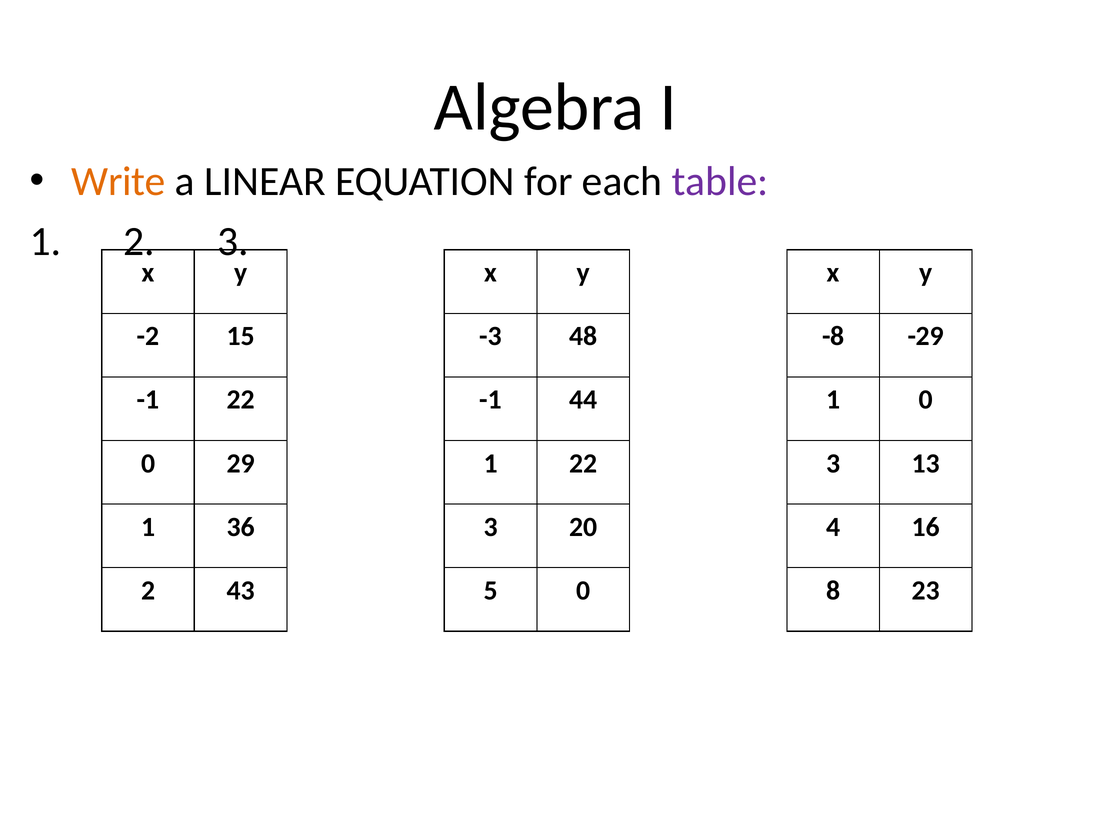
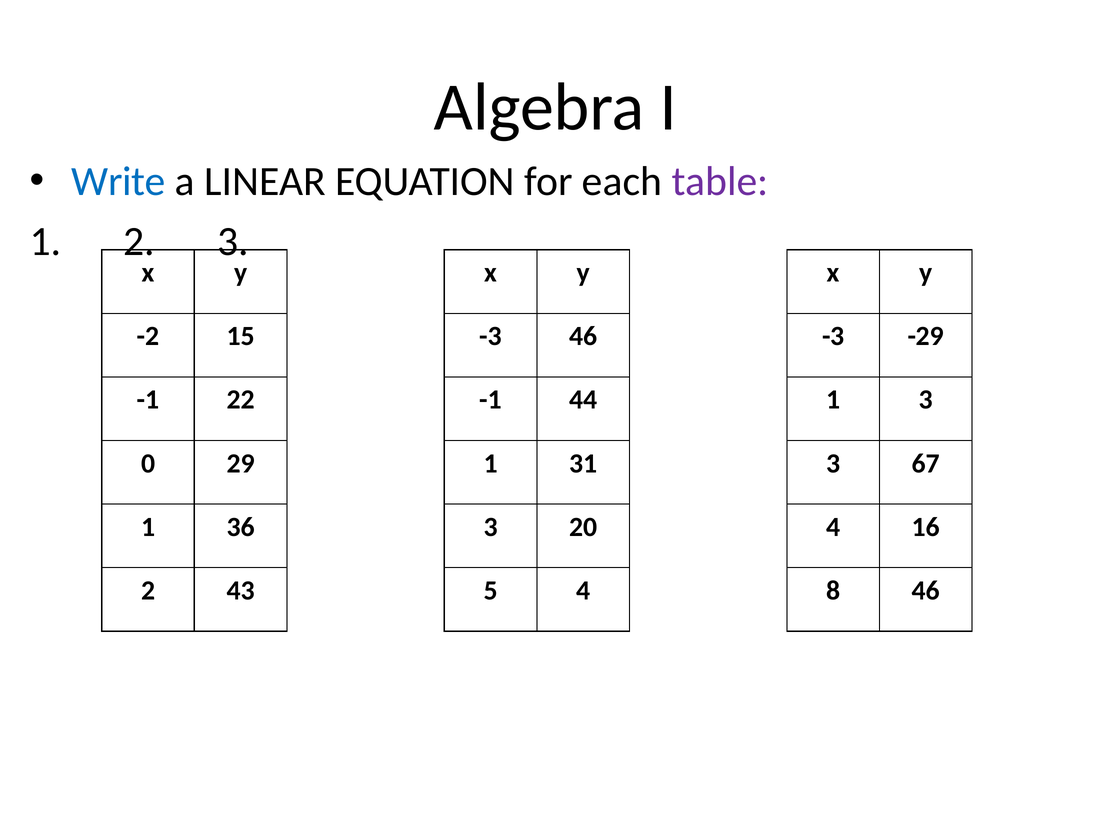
Write colour: orange -> blue (118, 182)
-3 48: 48 -> 46 (583, 336)
-8: -8 -> -3 (833, 336)
1 0: 0 -> 3 (926, 400)
1 22: 22 -> 31 (583, 463)
13: 13 -> 67 (926, 463)
5 0: 0 -> 4 (583, 591)
8 23: 23 -> 46 (926, 591)
